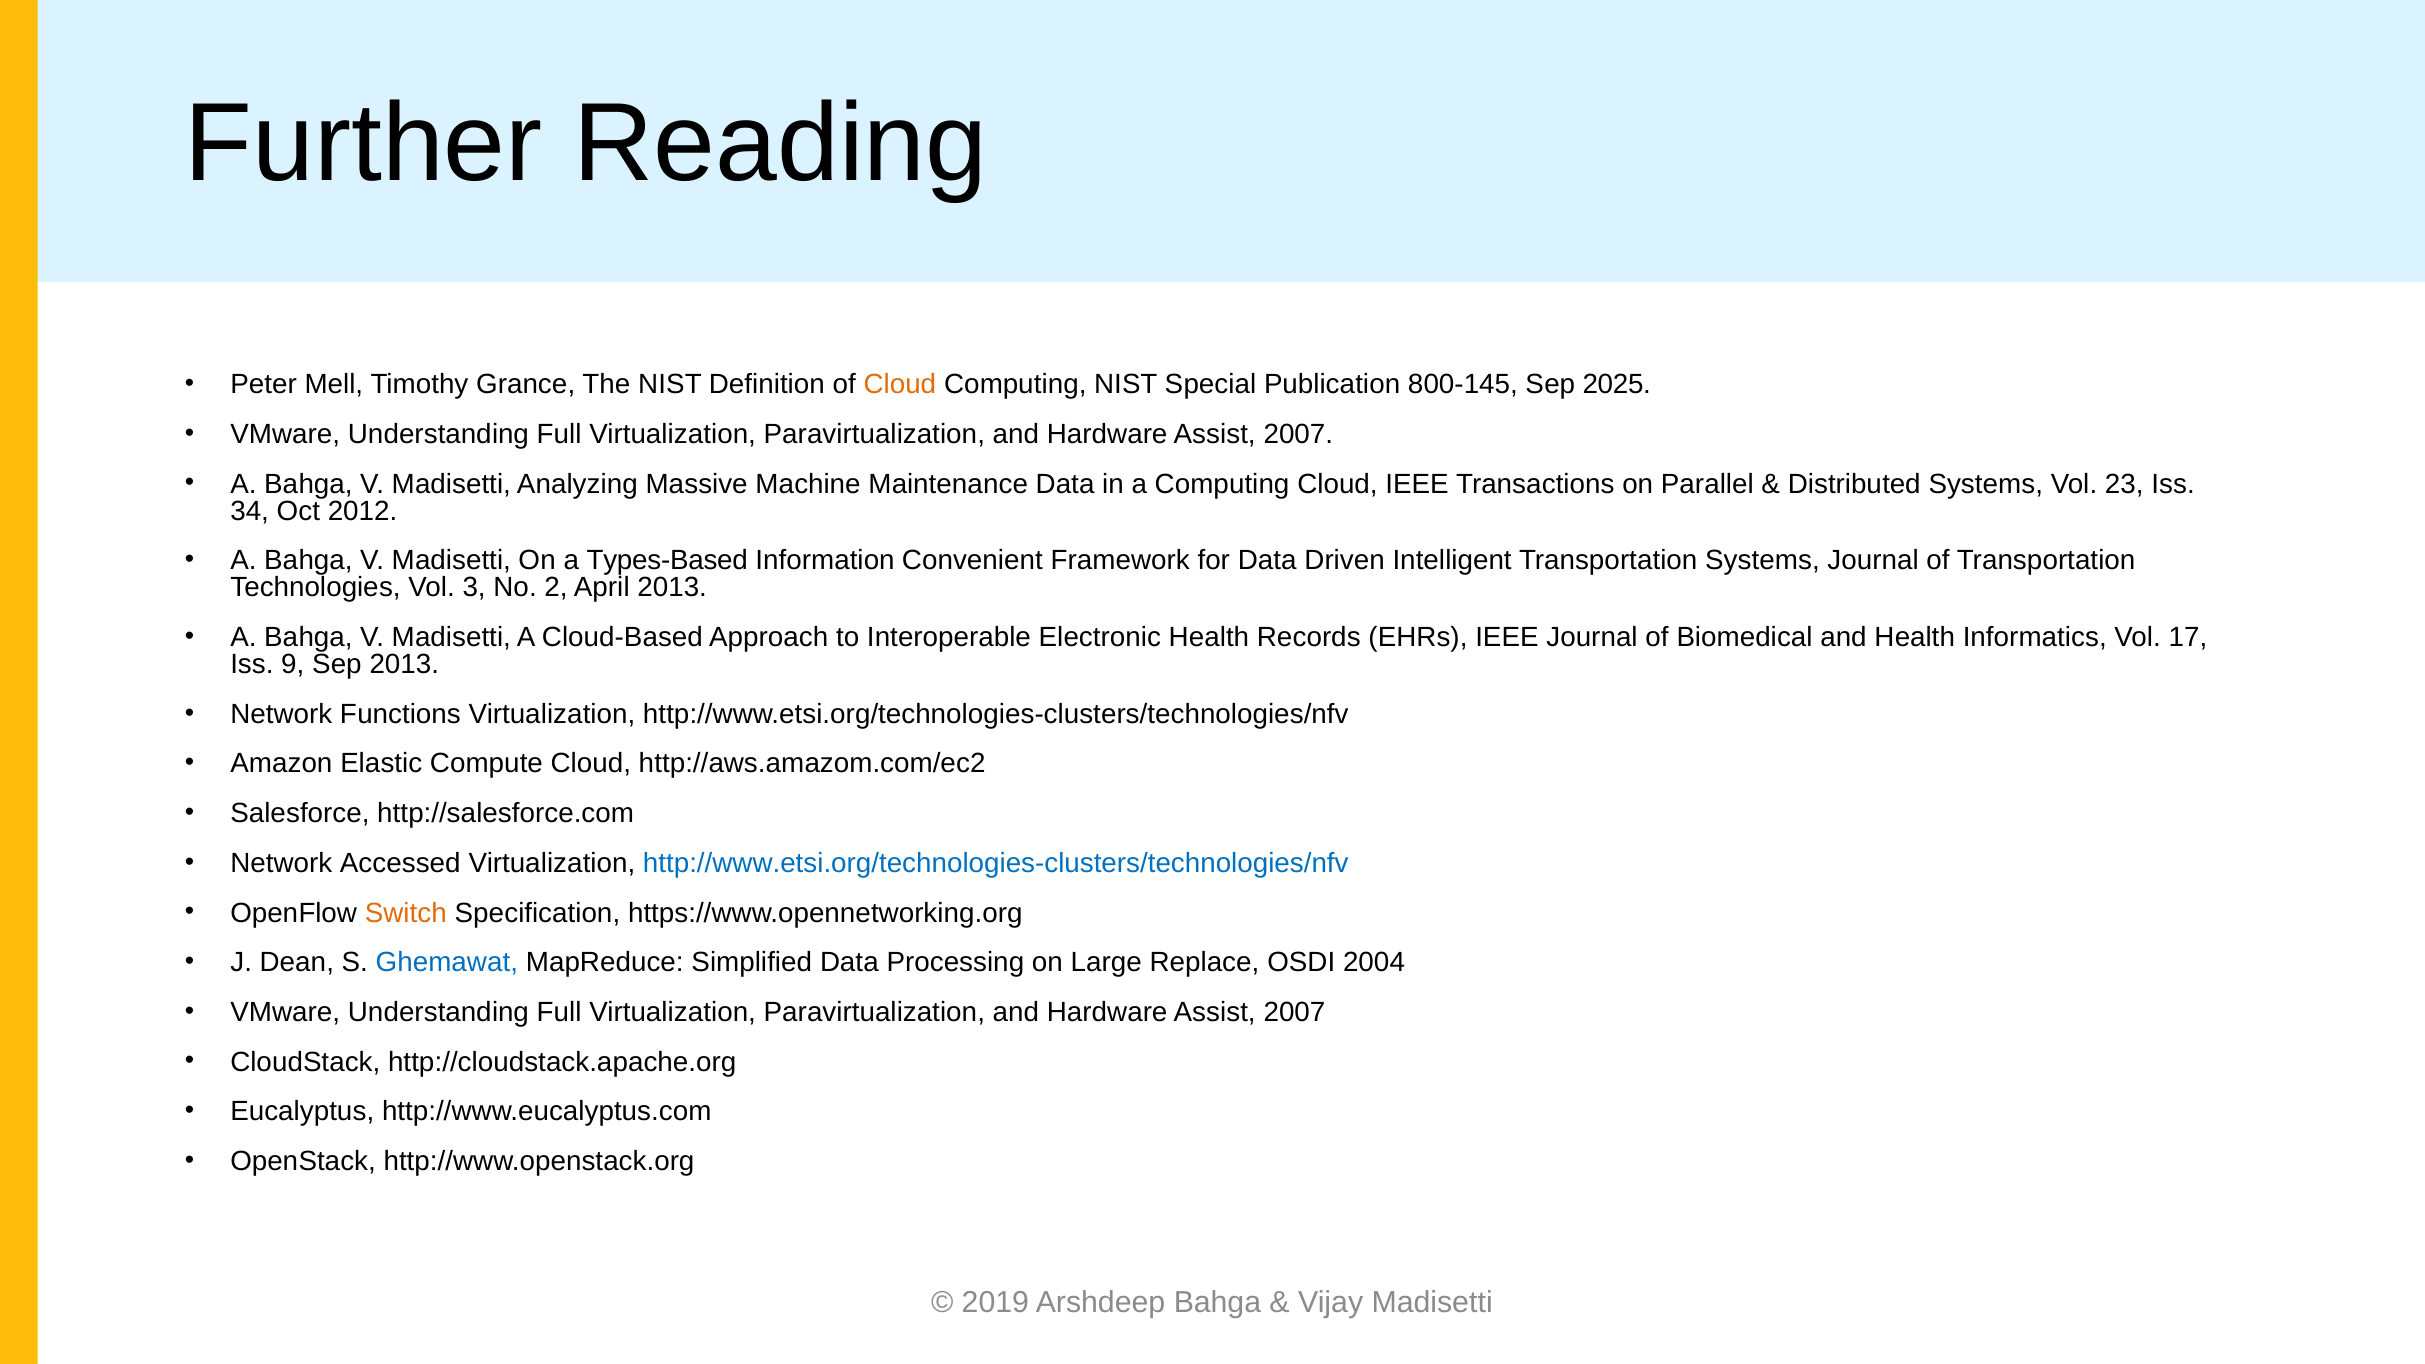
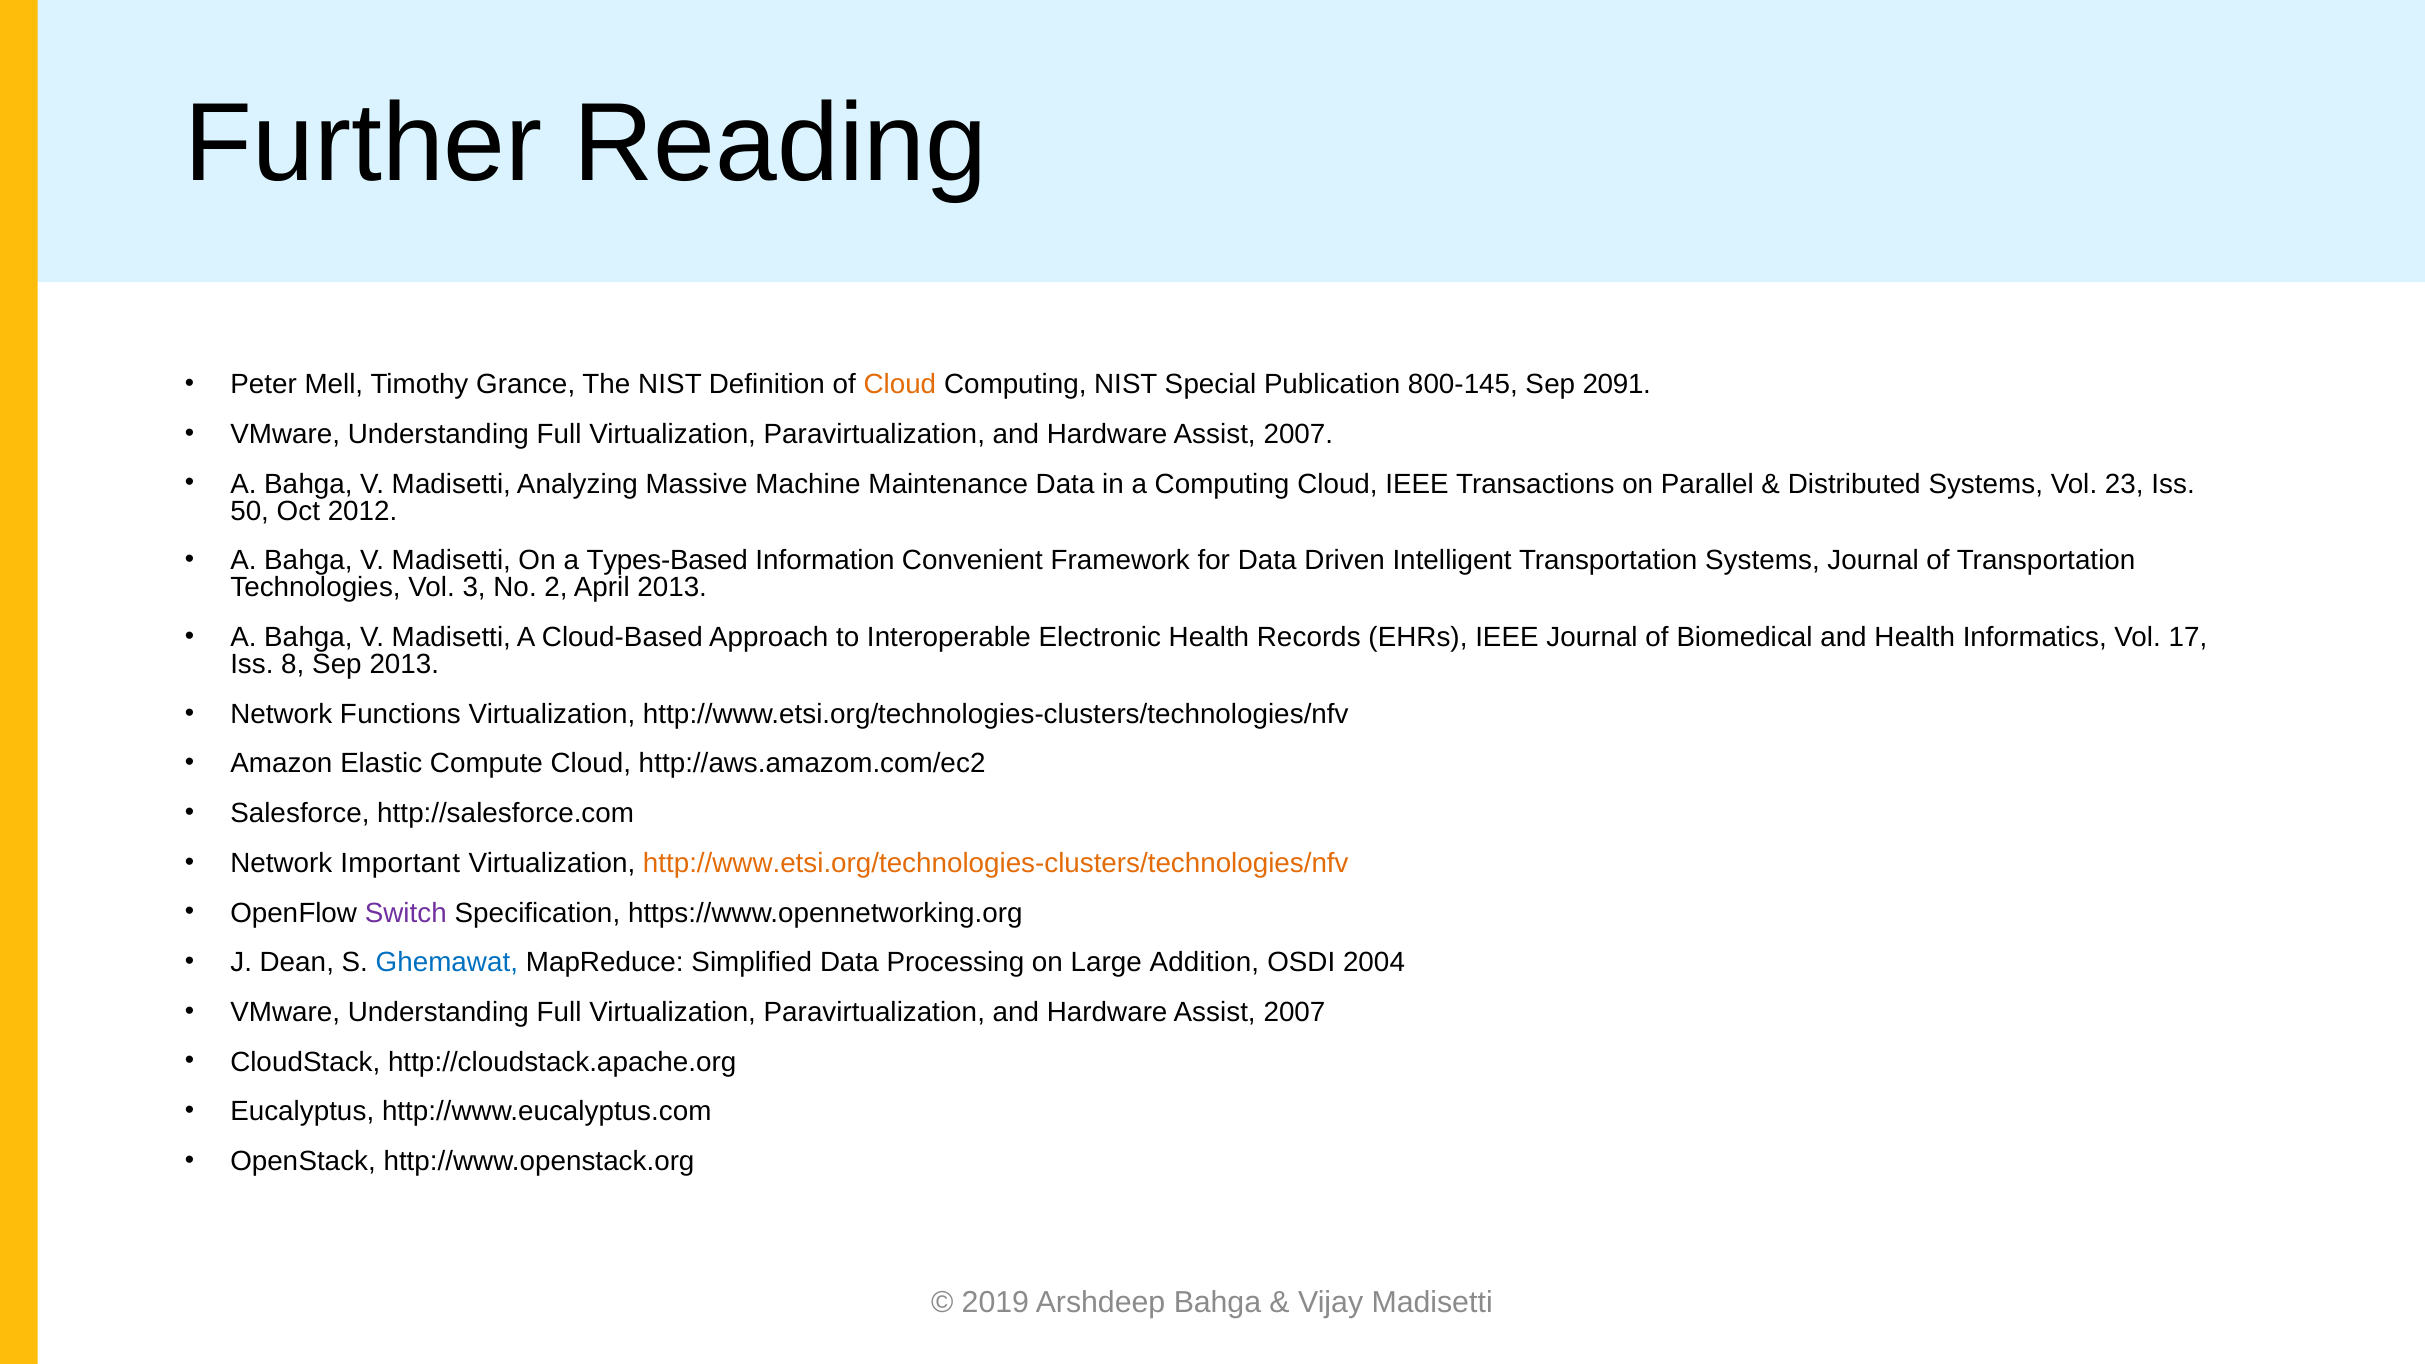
2025: 2025 -> 2091 (1617, 385)
34: 34 -> 50 (250, 511)
9: 9 -> 8 (293, 664)
Accessed: Accessed -> Important (400, 863)
http://www.etsi.org/technologies-clusters/technologies/nfv colour: blue -> orange (996, 863)
Switch colour: orange -> purple (406, 913)
Replace: Replace -> Addition (1204, 963)
